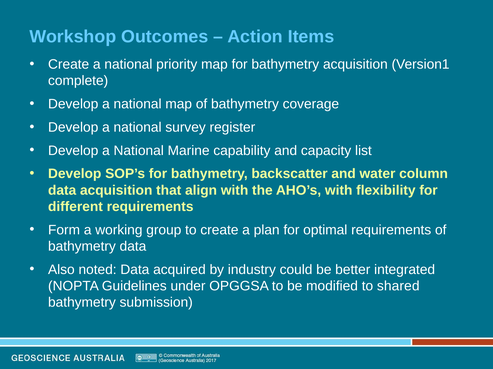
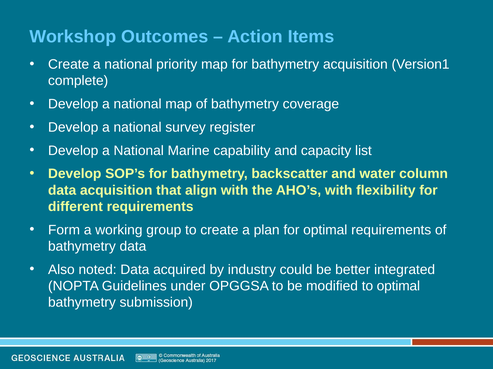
to shared: shared -> optimal (398, 286)
